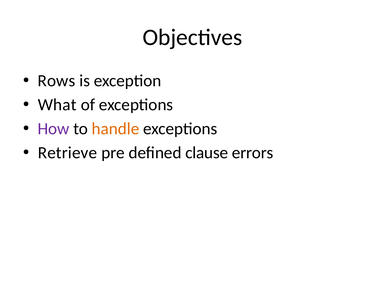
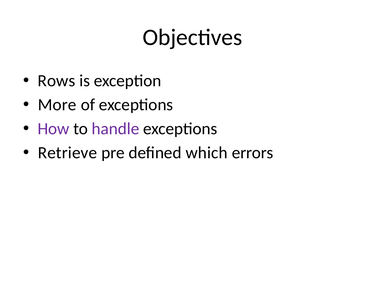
What: What -> More (57, 105)
handle colour: orange -> purple (116, 129)
clause: clause -> which (207, 153)
